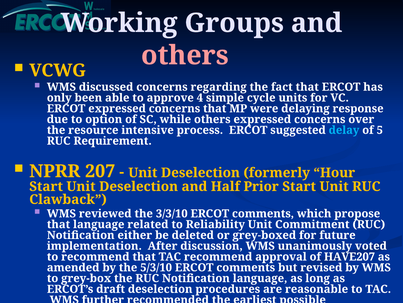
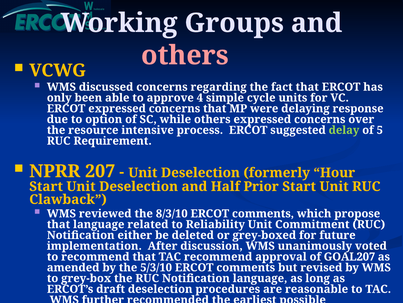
delay colour: light blue -> light green (344, 130)
3/3/10: 3/3/10 -> 8/3/10 (172, 213)
HAVE207: HAVE207 -> GOAL207 (349, 256)
